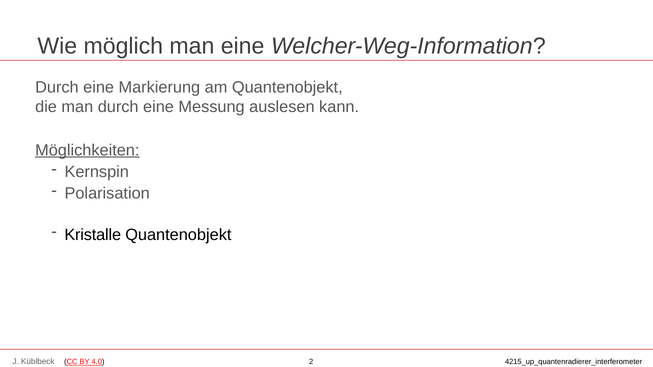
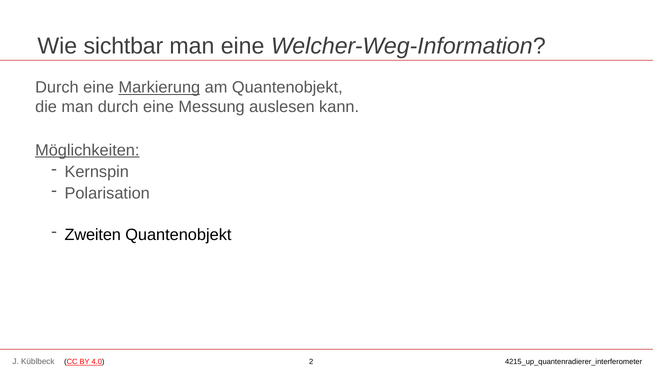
möglich: möglich -> sichtbar (123, 46)
Markierung underline: none -> present (159, 87)
Kristalle: Kristalle -> Zweiten (93, 235)
